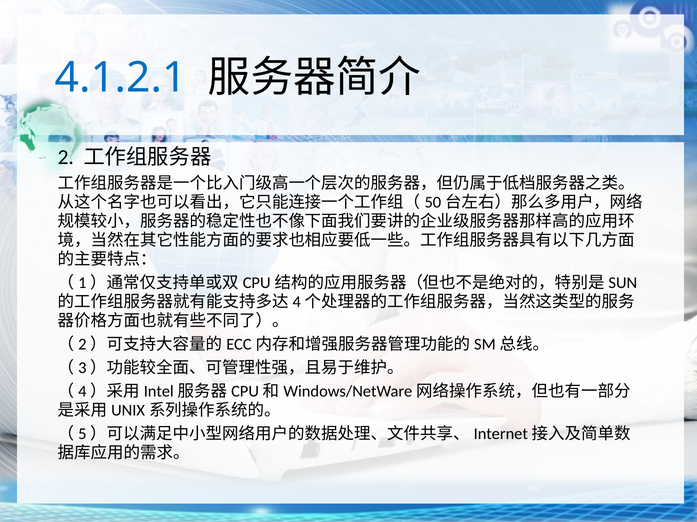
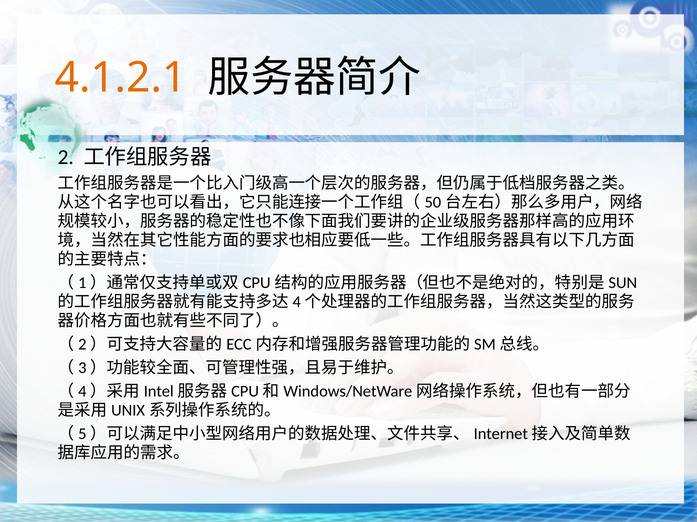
4.1.2.1 colour: blue -> orange (121, 78)
